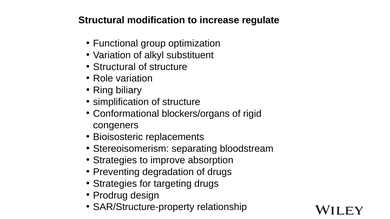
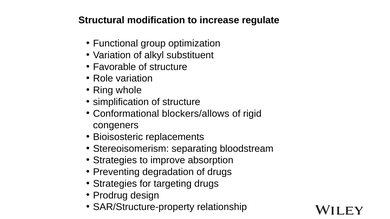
Structural: Structural -> Favorable (114, 67)
biliary: biliary -> whole (129, 90)
blockers/organs: blockers/organs -> blockers/allows (196, 114)
